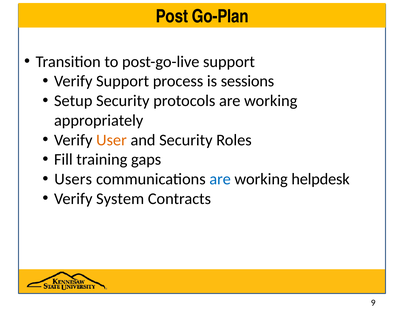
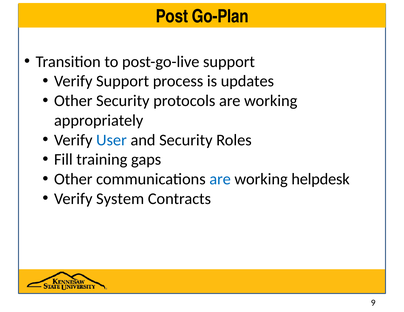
sessions: sessions -> updates (247, 81)
Setup: Setup -> Other (73, 101)
User colour: orange -> blue (111, 140)
Users: Users -> Other (73, 179)
